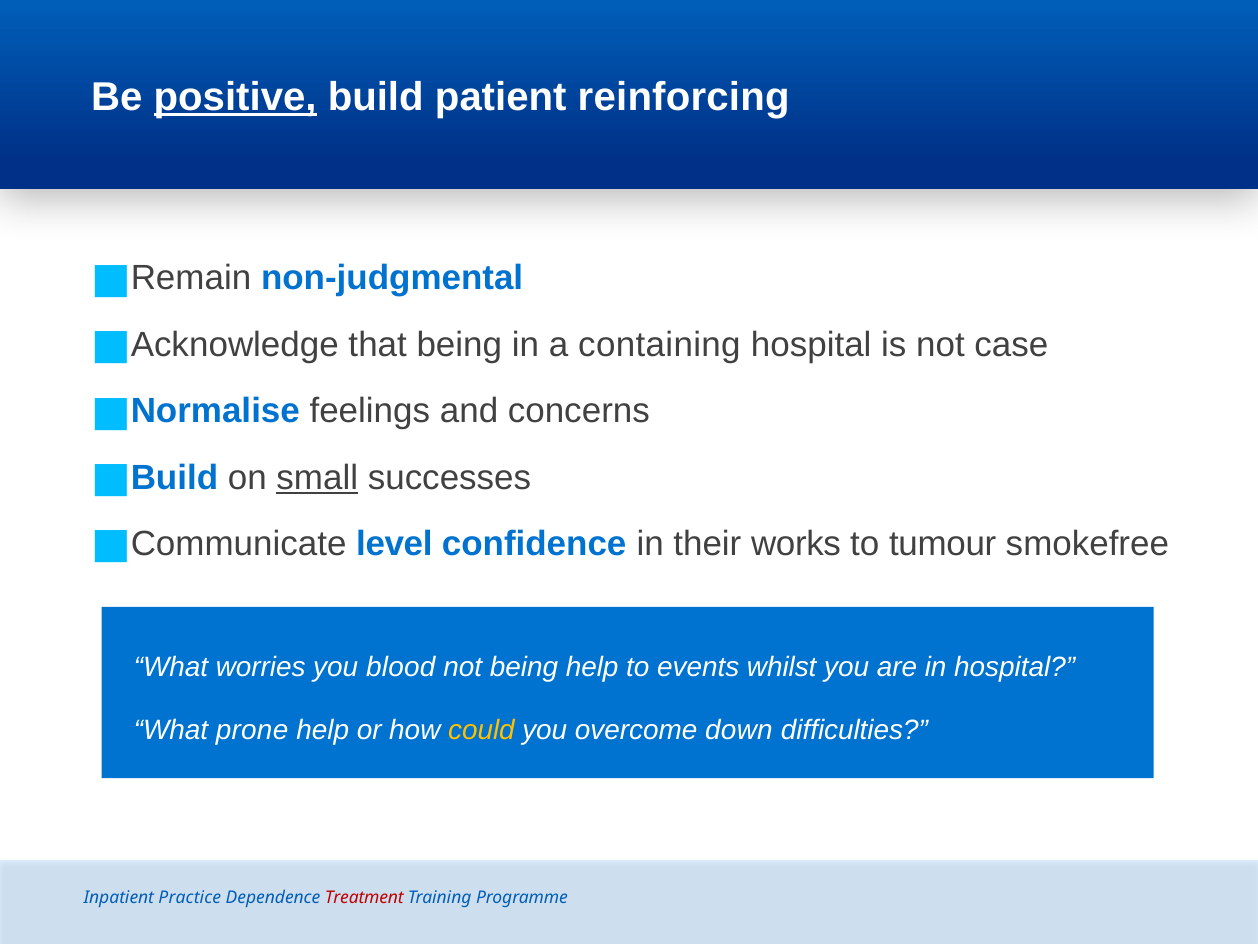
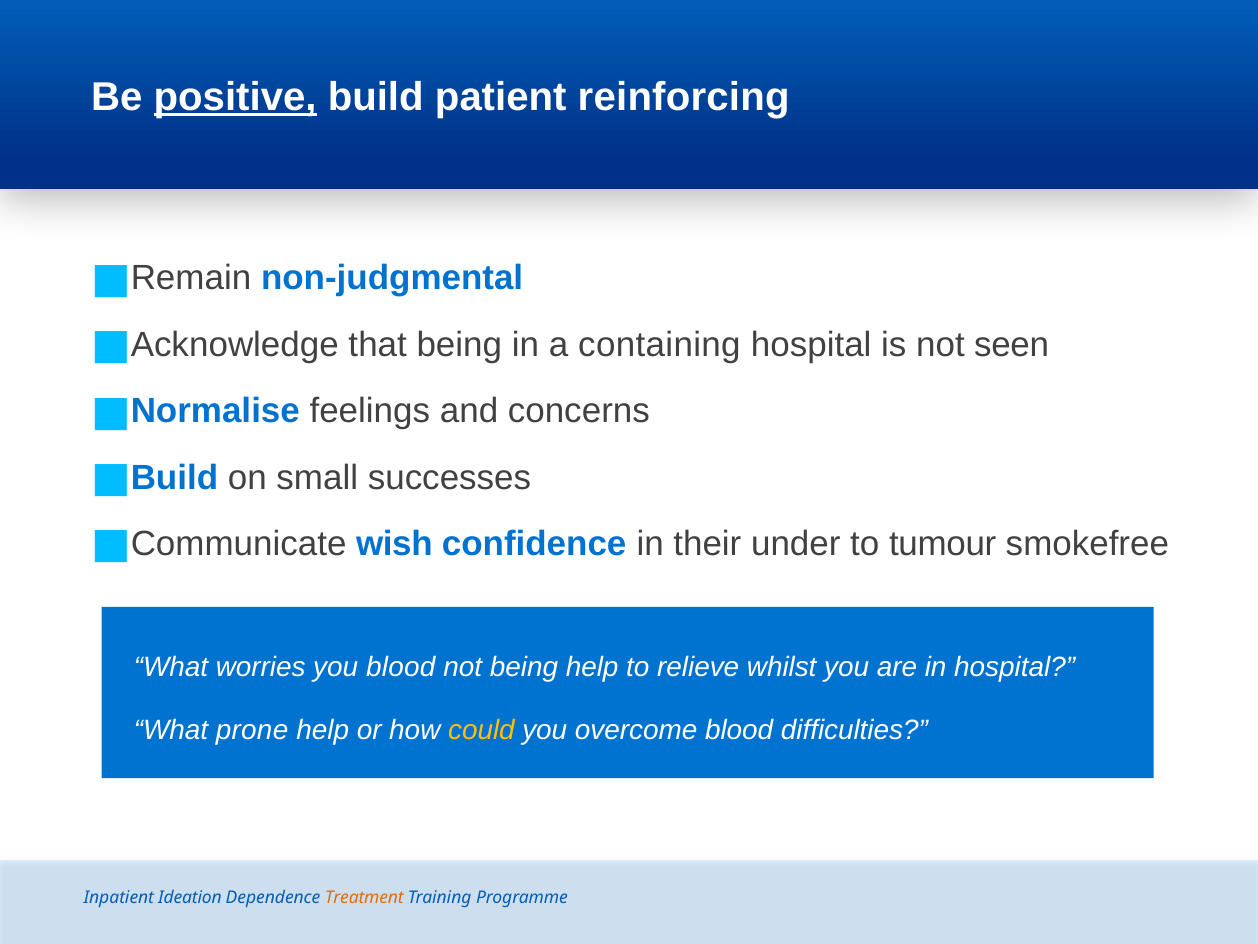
case: case -> seen (1012, 345)
small underline: present -> none (317, 477)
level: level -> wish (394, 544)
works: works -> under (796, 544)
events: events -> relieve (698, 667)
overcome down: down -> blood (739, 730)
Practice: Practice -> Ideation (190, 898)
Treatment colour: red -> orange (364, 898)
